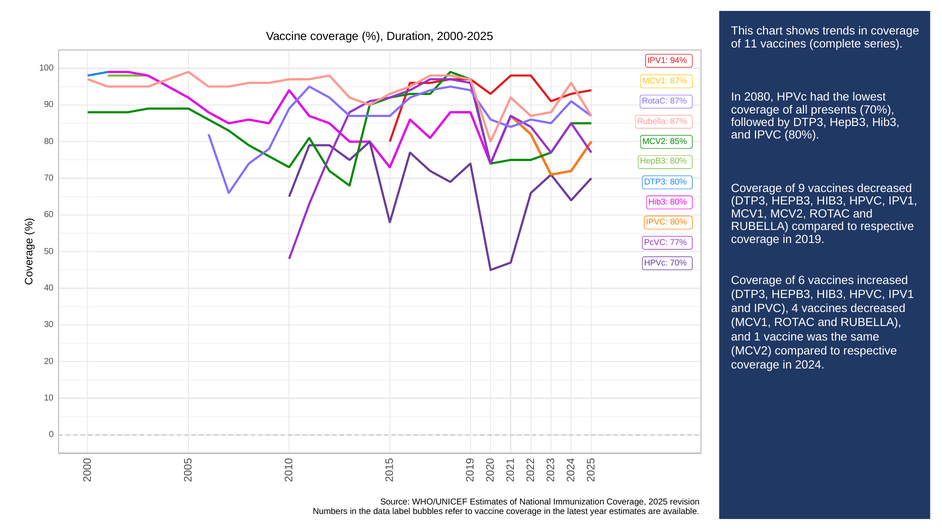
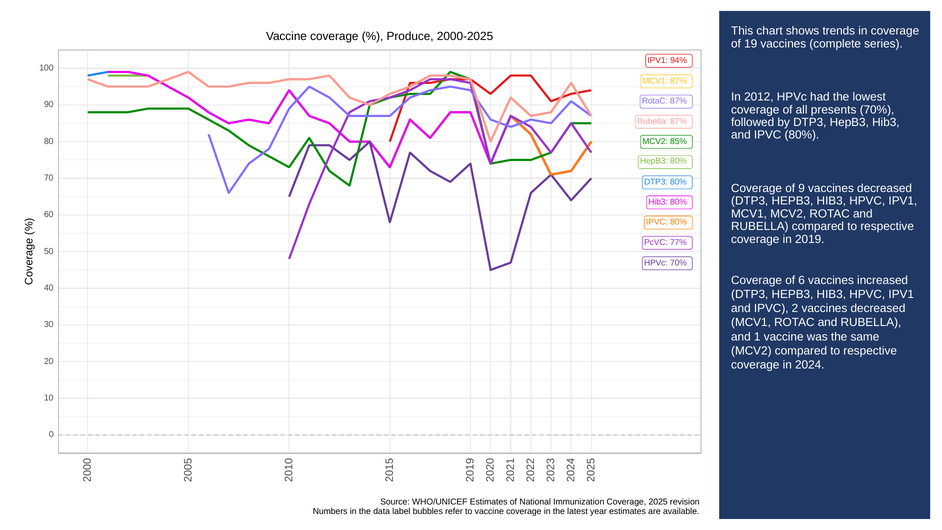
Duration: Duration -> Produce (410, 36)
11: 11 -> 19 (751, 44)
2080: 2080 -> 2012 (759, 97)
IPVC 4: 4 -> 2 (795, 308)
